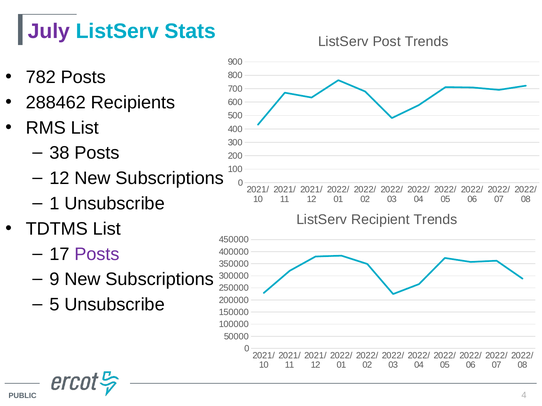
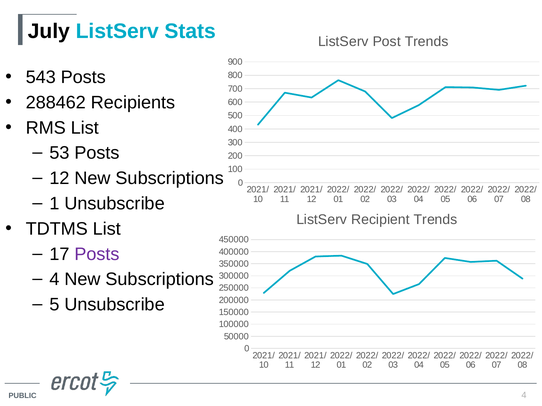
July colour: purple -> black (49, 31)
782: 782 -> 543 (41, 77)
38: 38 -> 53 (59, 153)
9: 9 -> 4 (54, 280)
